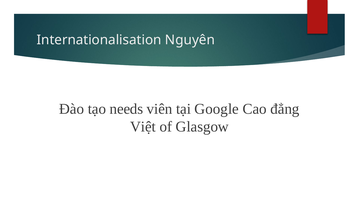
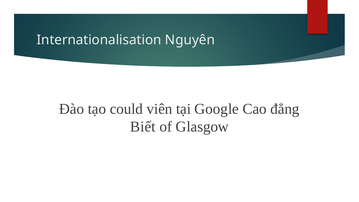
needs: needs -> could (126, 109)
Việt: Việt -> Biết (143, 127)
